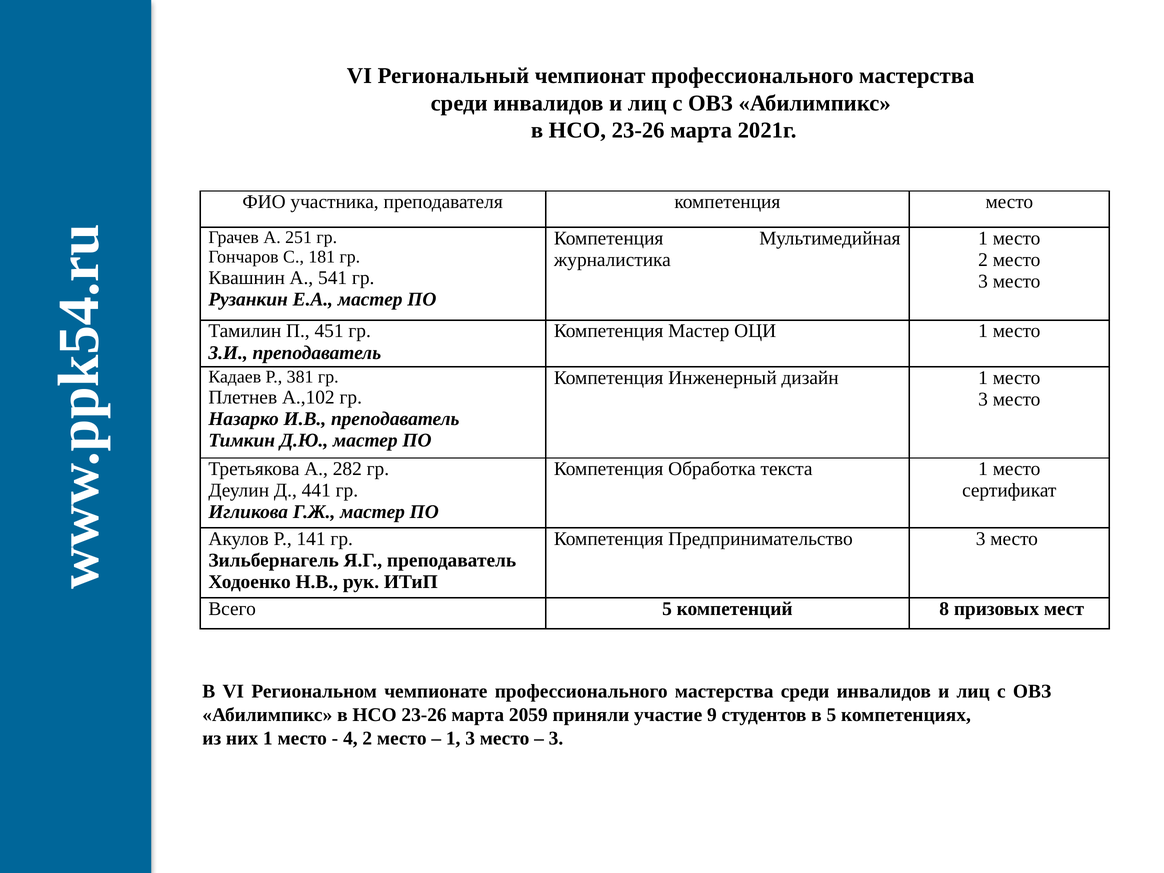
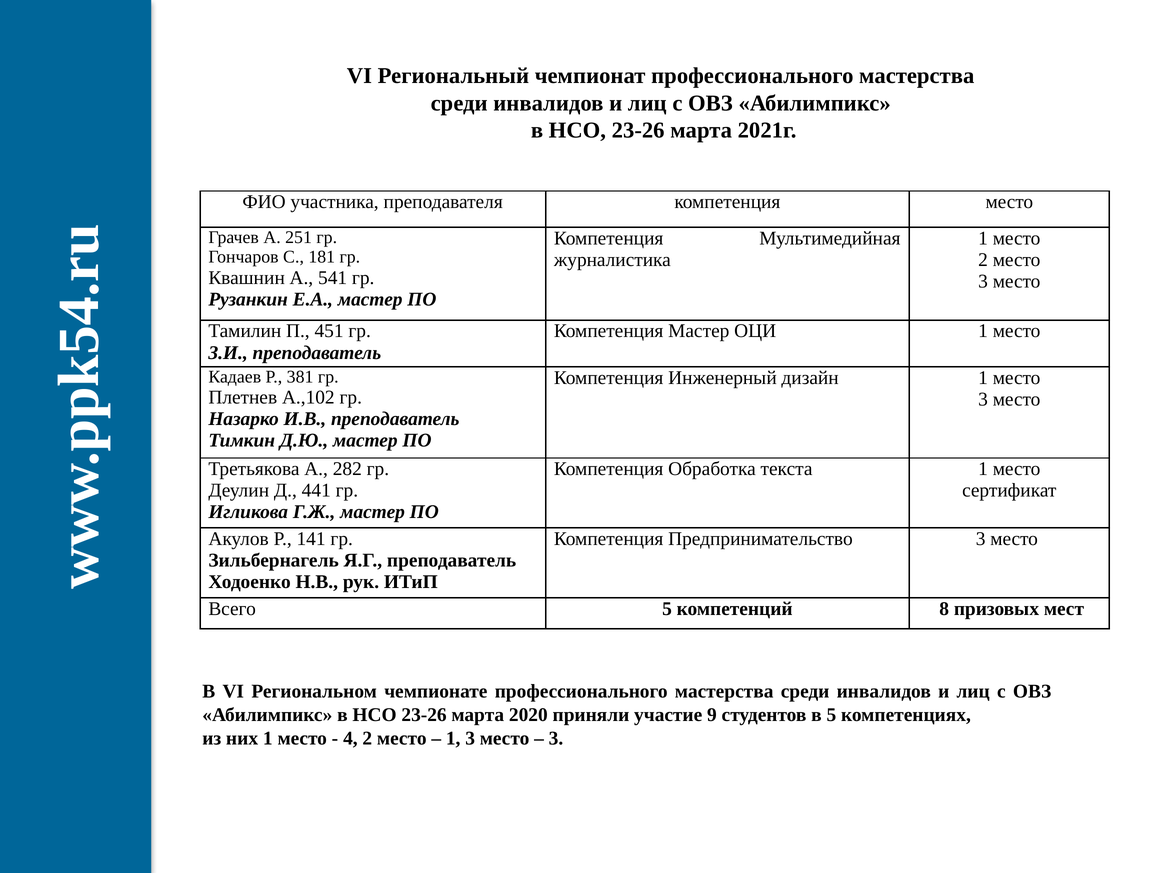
2059: 2059 -> 2020 (528, 715)
